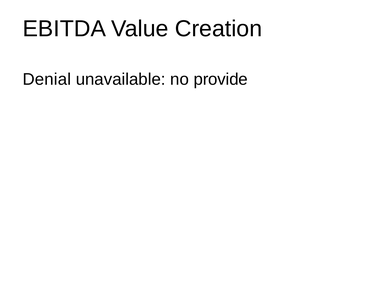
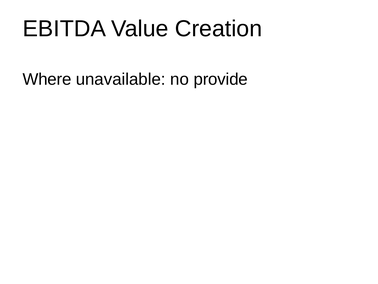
Denial: Denial -> Where (47, 79)
